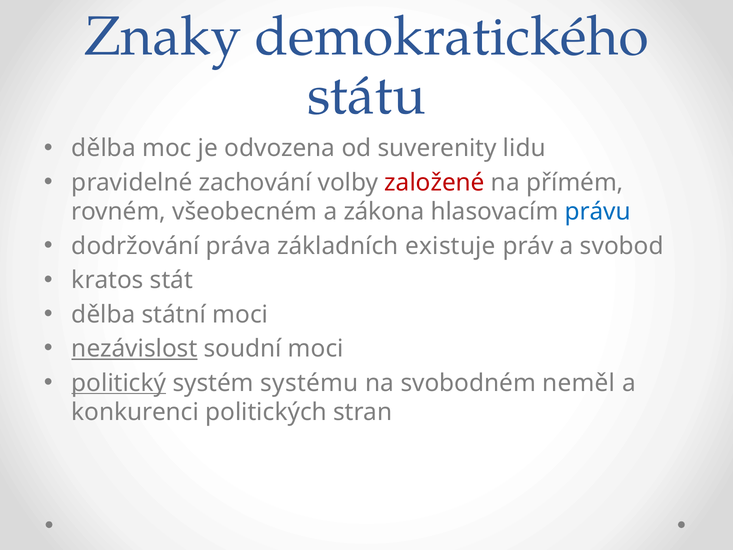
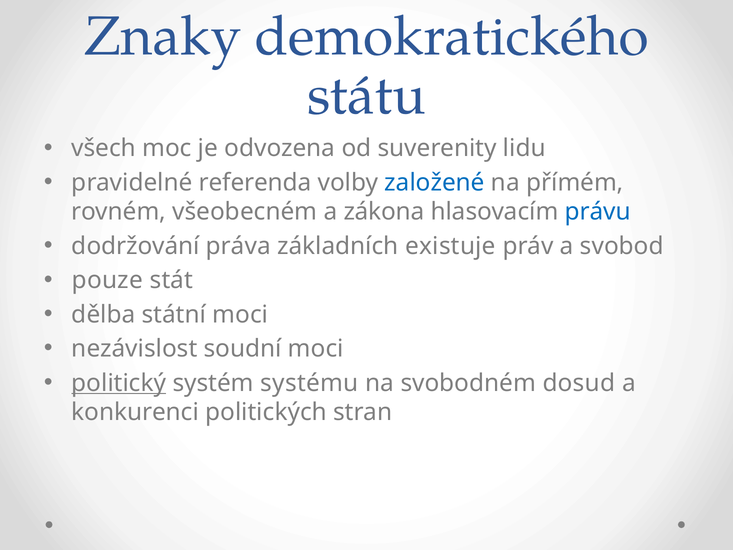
dělba: dělba -> všech (104, 148)
zachování: zachování -> referenda (255, 183)
založené colour: red -> blue (435, 183)
kratos: kratos -> pouze (107, 280)
nezávislost underline: present -> none (134, 349)
neměl: neměl -> dosud (579, 383)
